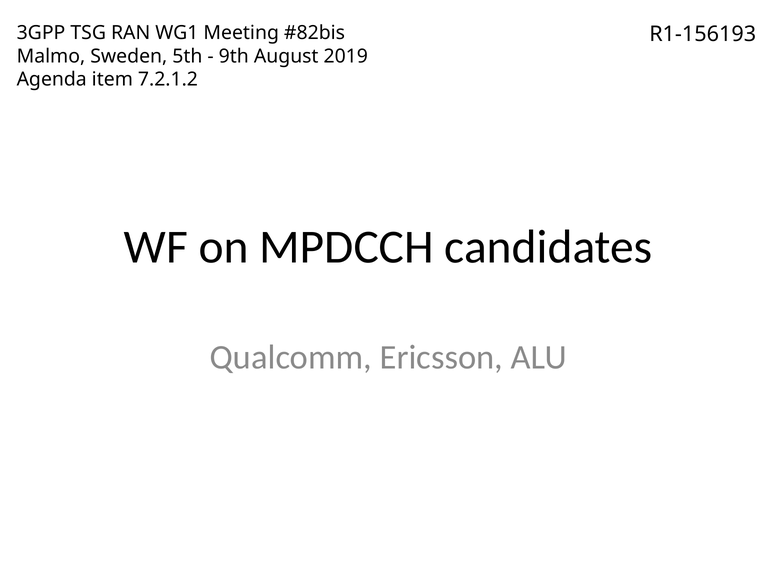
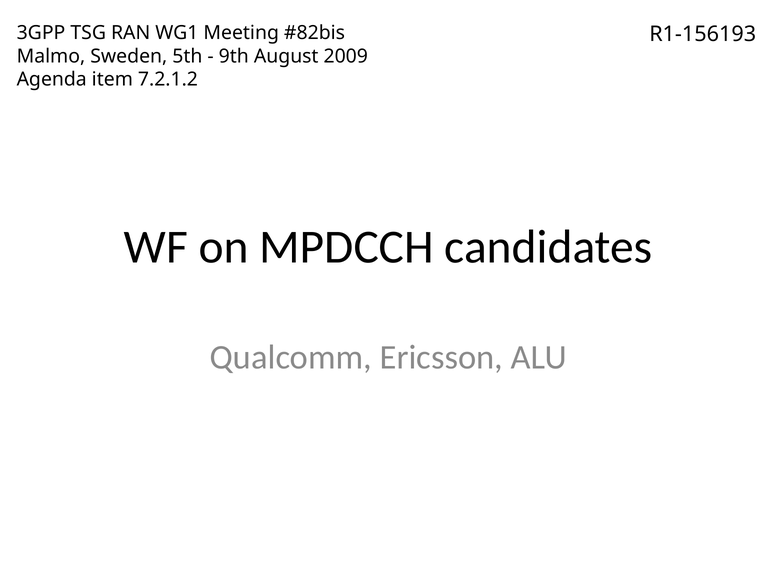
2019: 2019 -> 2009 (346, 56)
